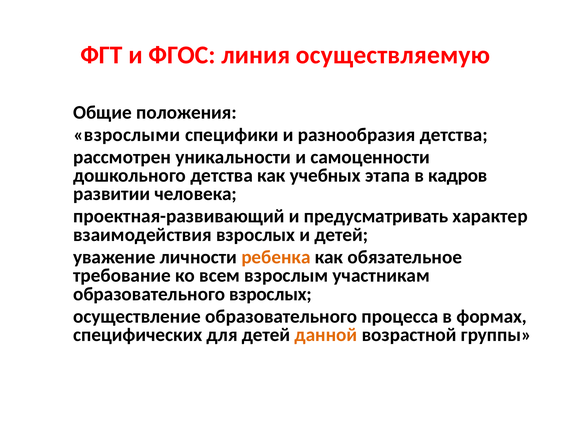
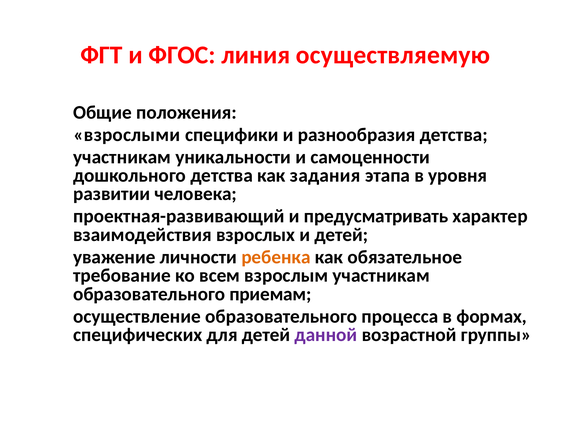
рассмотрен: рассмотрен -> участникам (122, 157)
учебных: учебных -> задания (325, 175)
кадров: кадров -> уровня (458, 175)
образовательного взрослых: взрослых -> приемам (270, 294)
данной colour: orange -> purple (326, 335)
